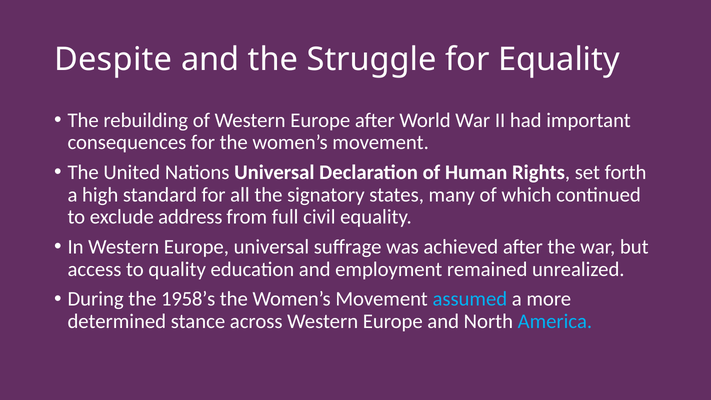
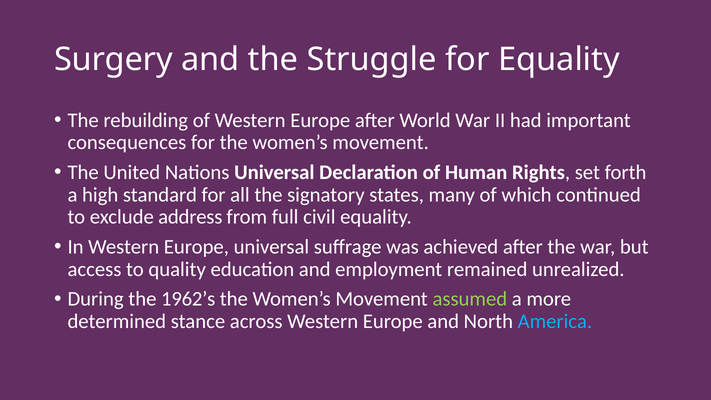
Despite: Despite -> Surgery (113, 60)
1958’s: 1958’s -> 1962’s (188, 299)
assumed colour: light blue -> light green (470, 299)
